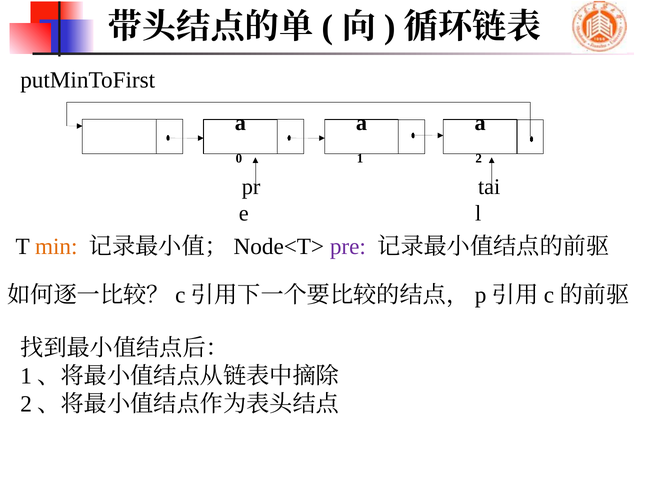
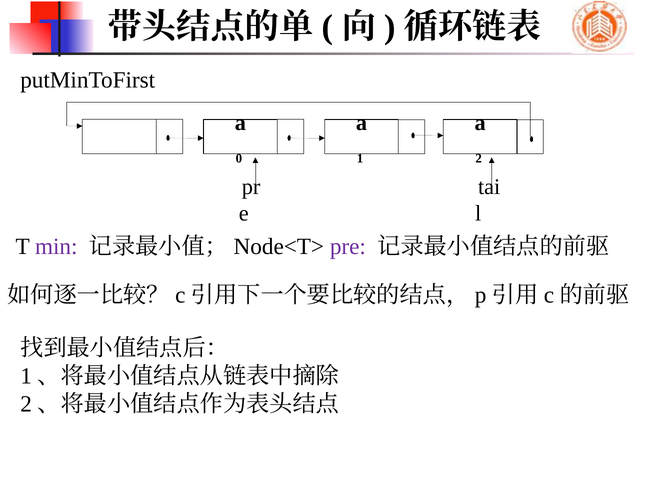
min colour: orange -> purple (56, 246)
